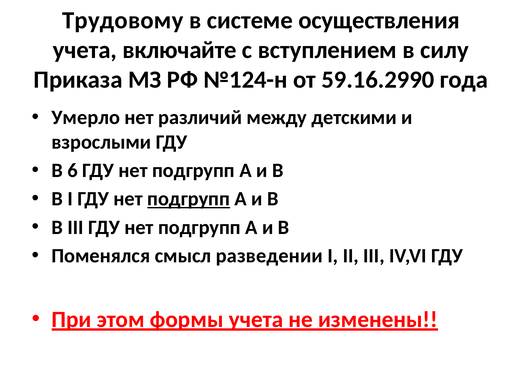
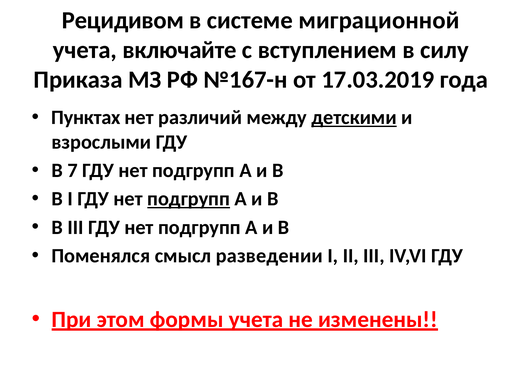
Трудовому: Трудовому -> Рецидивом (123, 20)
осуществления: осуществления -> миграционной (379, 20)
№124-н: №124-н -> №167-н (246, 80)
59.16.2990: 59.16.2990 -> 17.03.2019 (378, 80)
Умерло: Умерло -> Пунктах (86, 117)
детскими underline: none -> present (354, 117)
6: 6 -> 7 (73, 170)
